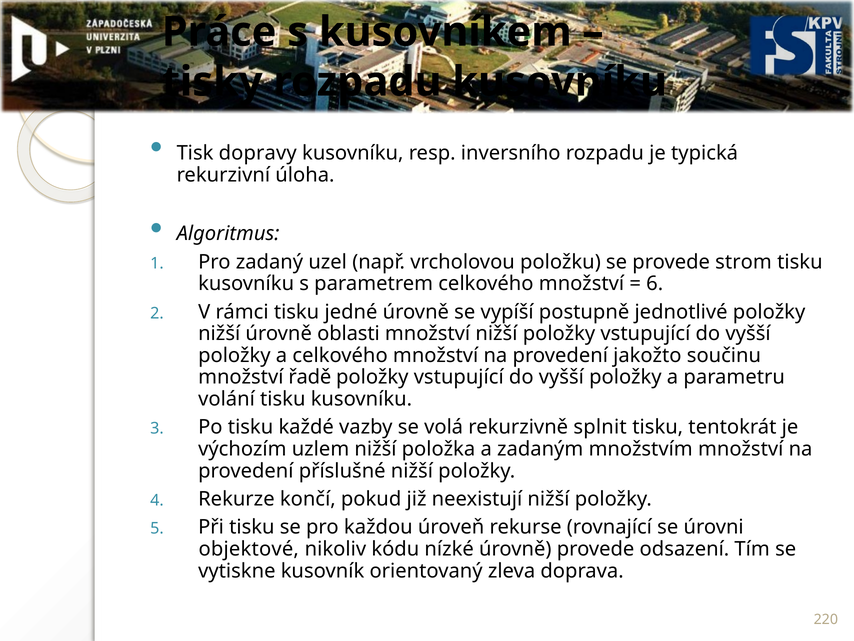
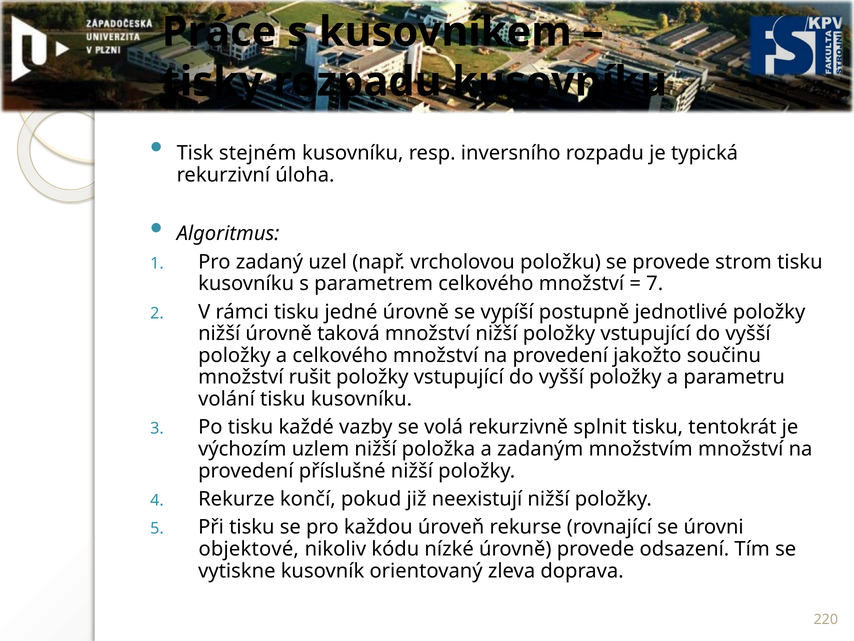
dopravy: dopravy -> stejném (258, 153)
6: 6 -> 7 (655, 283)
oblasti: oblasti -> taková (348, 333)
řadě: řadě -> rušit (310, 377)
